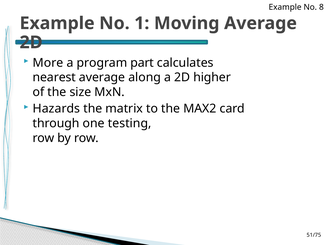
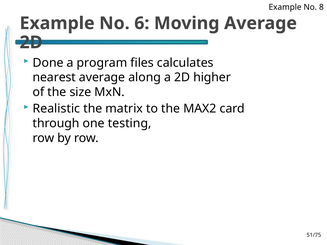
1: 1 -> 6 (142, 23)
More: More -> Done (48, 63)
part: part -> files (142, 63)
Hazards: Hazards -> Realistic (56, 109)
